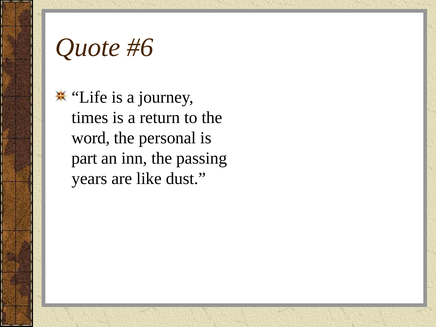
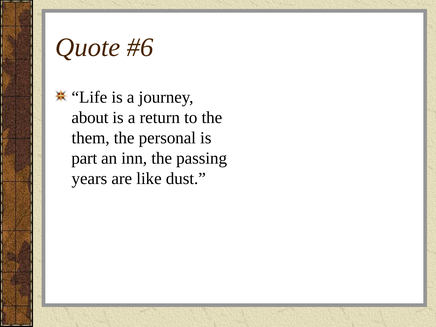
times: times -> about (90, 117)
word: word -> them (91, 138)
